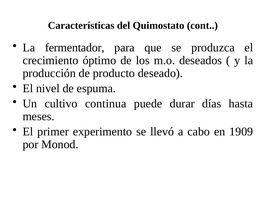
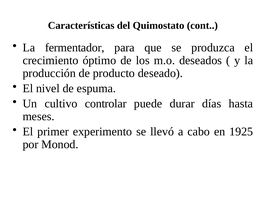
continua: continua -> controlar (106, 103)
1909: 1909 -> 1925 (241, 131)
